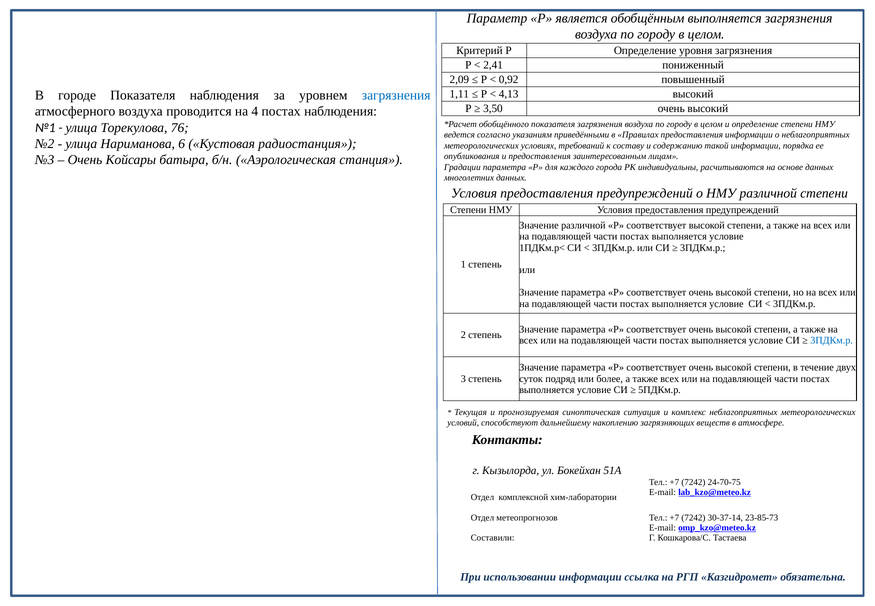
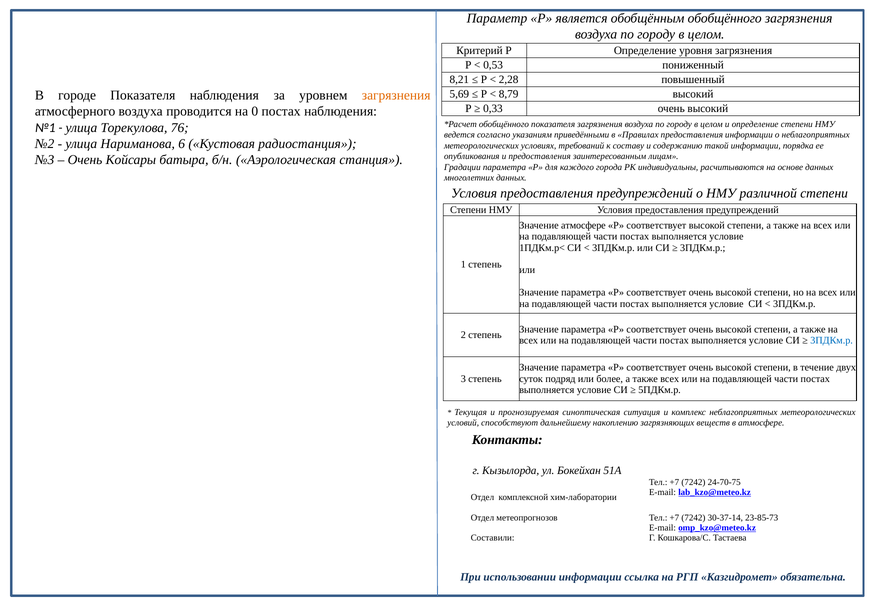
обобщённым выполняется: выполняется -> обобщённого (725, 18)
2,41: 2,41 -> 0,53 (493, 65)
2,09: 2,09 -> 8,21 (459, 79)
0,92: 0,92 -> 2,28 (509, 79)
1,11: 1,11 -> 5,69 (459, 94)
4,13: 4,13 -> 8,79 (509, 94)
загрязнения colour: blue -> orange (396, 95)
3,50: 3,50 -> 0,33 (493, 108)
4: 4 -> 0 (255, 111)
Значение различной: различной -> атмосфере (583, 225)
